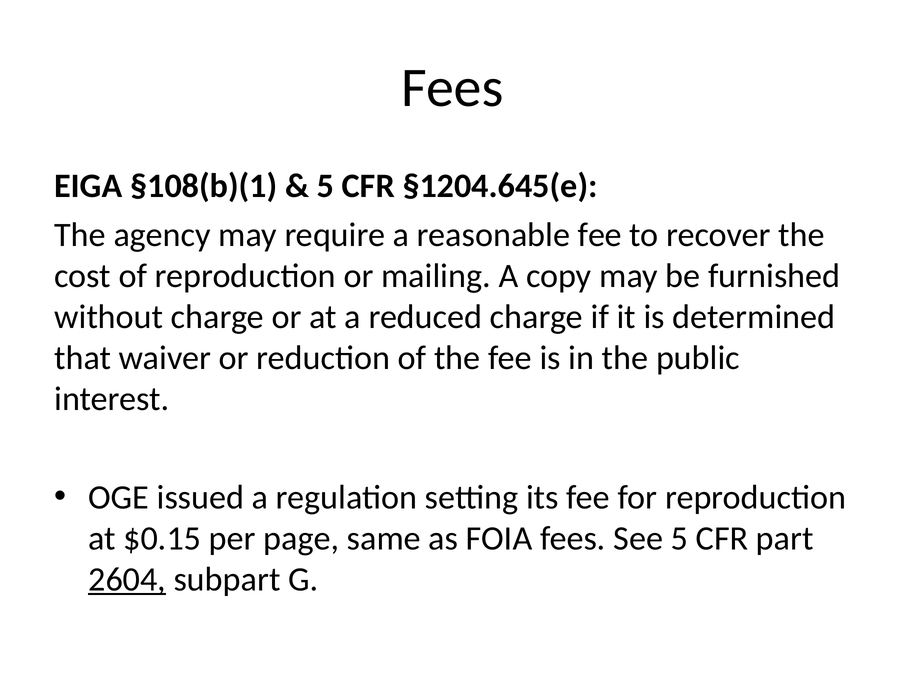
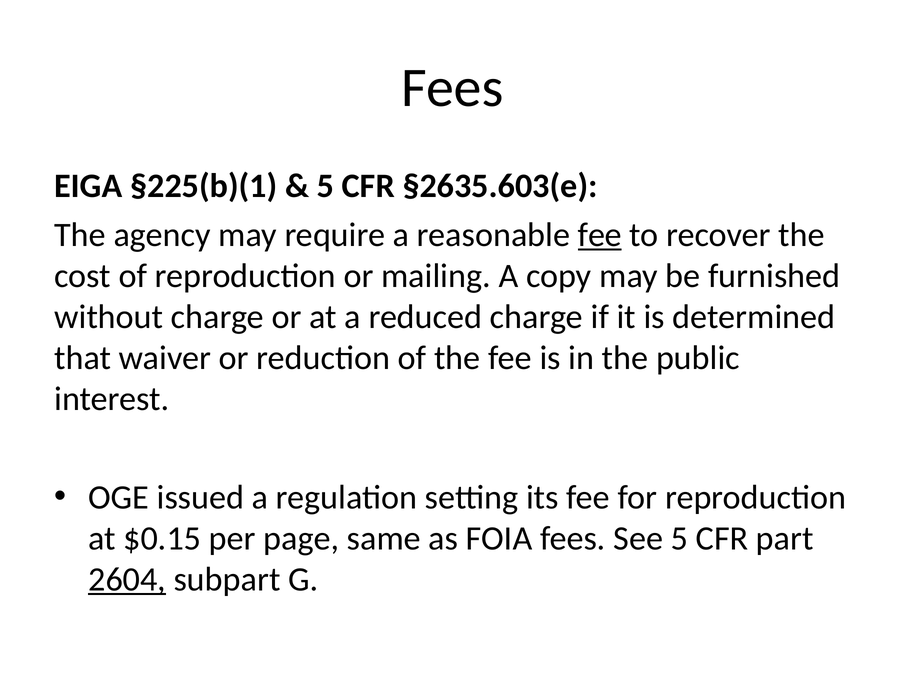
§108(b)(1: §108(b)(1 -> §225(b)(1 (204, 186)
§1204.645(e: §1204.645(e -> §2635.603(e (500, 186)
fee underline: none -> present (600, 235)
